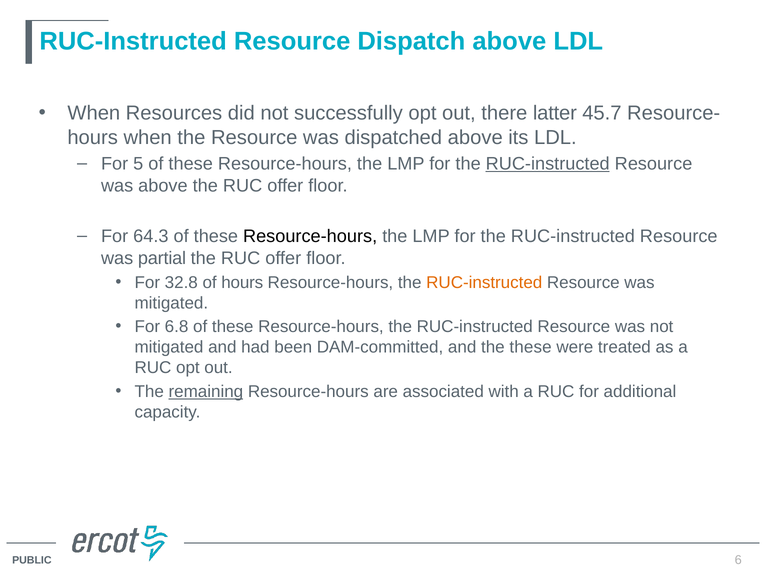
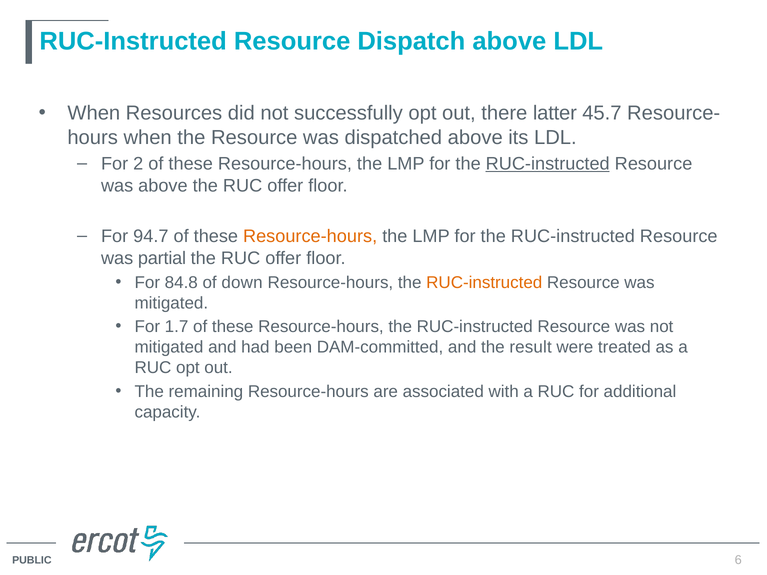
5: 5 -> 2 (138, 164)
64.3: 64.3 -> 94.7 (151, 236)
Resource-hours colour: black -> orange (310, 236)
32.8: 32.8 -> 84.8 (181, 283)
of hours: hours -> down (242, 283)
6.8: 6.8 -> 1.7 (177, 327)
the these: these -> result (531, 347)
remaining underline: present -> none (206, 392)
